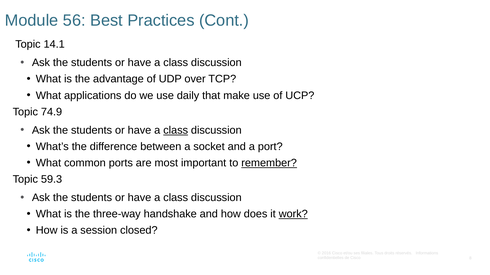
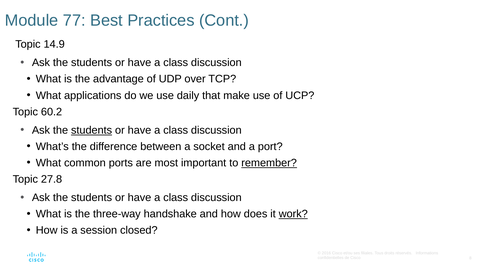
56: 56 -> 77 (74, 21)
14.1: 14.1 -> 14.9 (54, 44)
74.9: 74.9 -> 60.2 (52, 112)
students underline: none -> present (92, 131)
class underline: present -> none (176, 131)
59.3: 59.3 -> 27.8 (52, 180)
